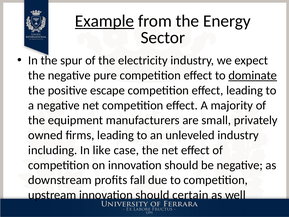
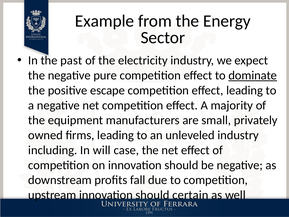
Example underline: present -> none (105, 21)
spur: spur -> past (71, 60)
like: like -> will (102, 150)
